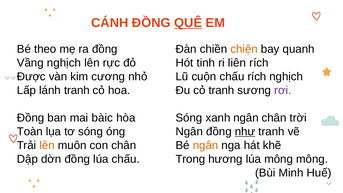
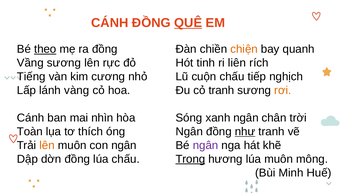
theo underline: none -> present (45, 49)
Vầng nghịch: nghịch -> sương (64, 63)
Được: Được -> Tiếng (31, 77)
chấu rích: rích -> tiếp (257, 77)
lánh tranh: tranh -> vàng (77, 91)
rơi colour: purple -> orange (283, 91)
Đồng: Đồng -> Cánh (31, 118)
bàic: bàic -> nhìn (102, 118)
tơ sóng: sóng -> thích (91, 132)
con chân: chân -> ngân (124, 146)
ngân colour: orange -> purple (206, 146)
Trong underline: none -> present (190, 159)
lúa mông: mông -> muôn (279, 159)
